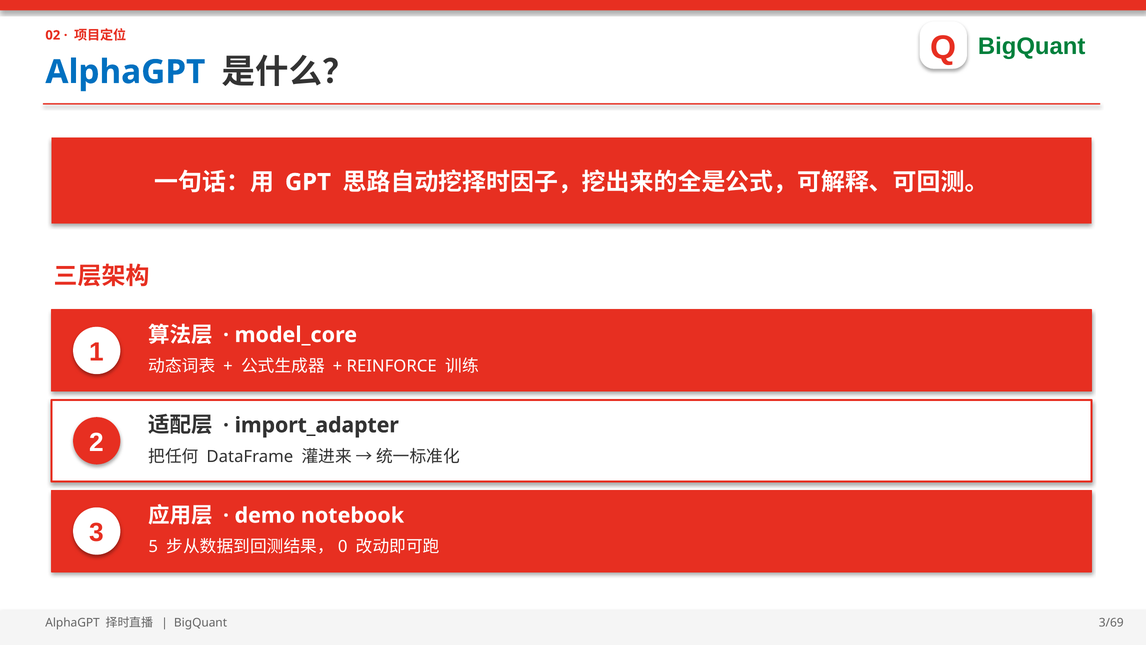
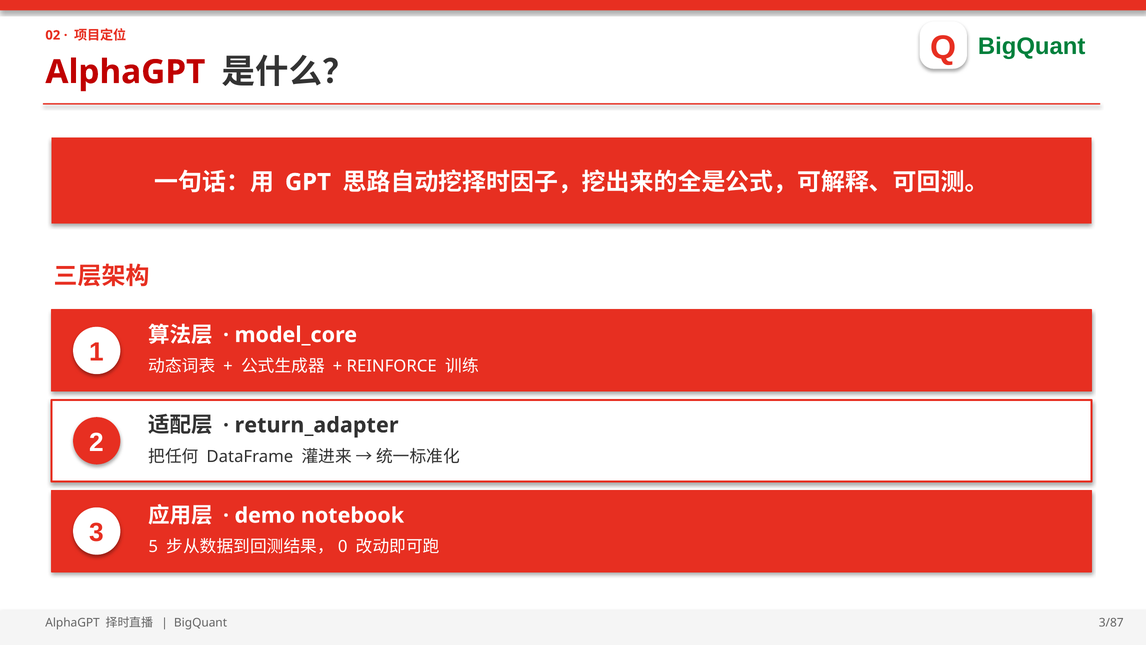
AlphaGPT colour: blue -> red (125, 72)
import_adapter: import_adapter -> return_adapter (317, 425)
3/69: 3/69 -> 3/87 (1111, 622)
